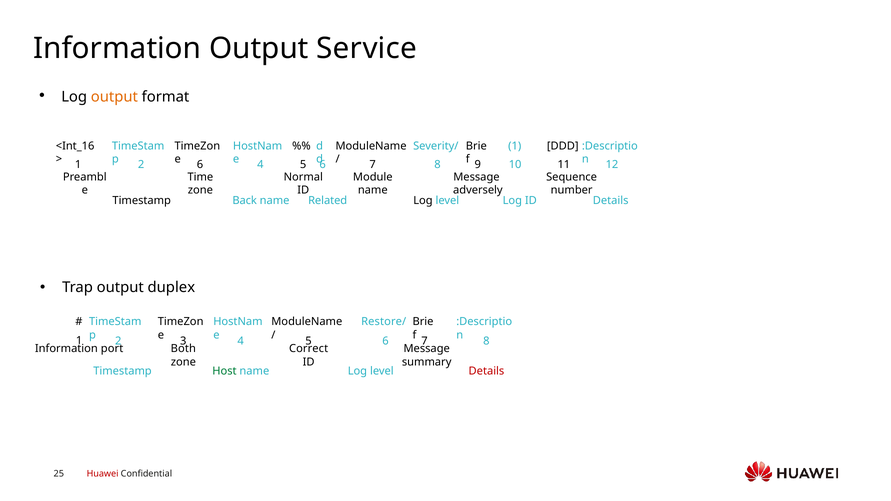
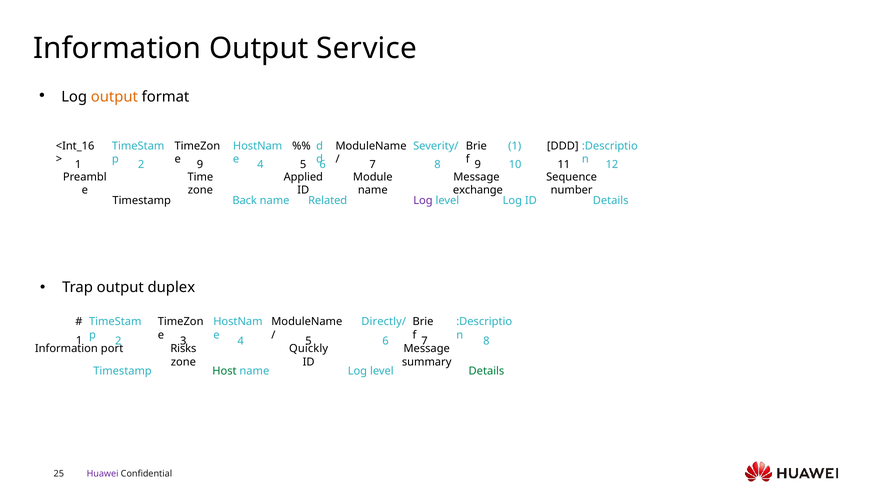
2 6: 6 -> 9 (200, 165)
Normal: Normal -> Applied (303, 177)
adversely: adversely -> exchange (478, 190)
Log colour: black -> purple (423, 201)
Restore/: Restore/ -> Directly/ (384, 322)
Both: Both -> Risks (183, 349)
Correct: Correct -> Quickly (309, 349)
Details colour: red -> green (486, 371)
Huawei colour: red -> purple (103, 474)
